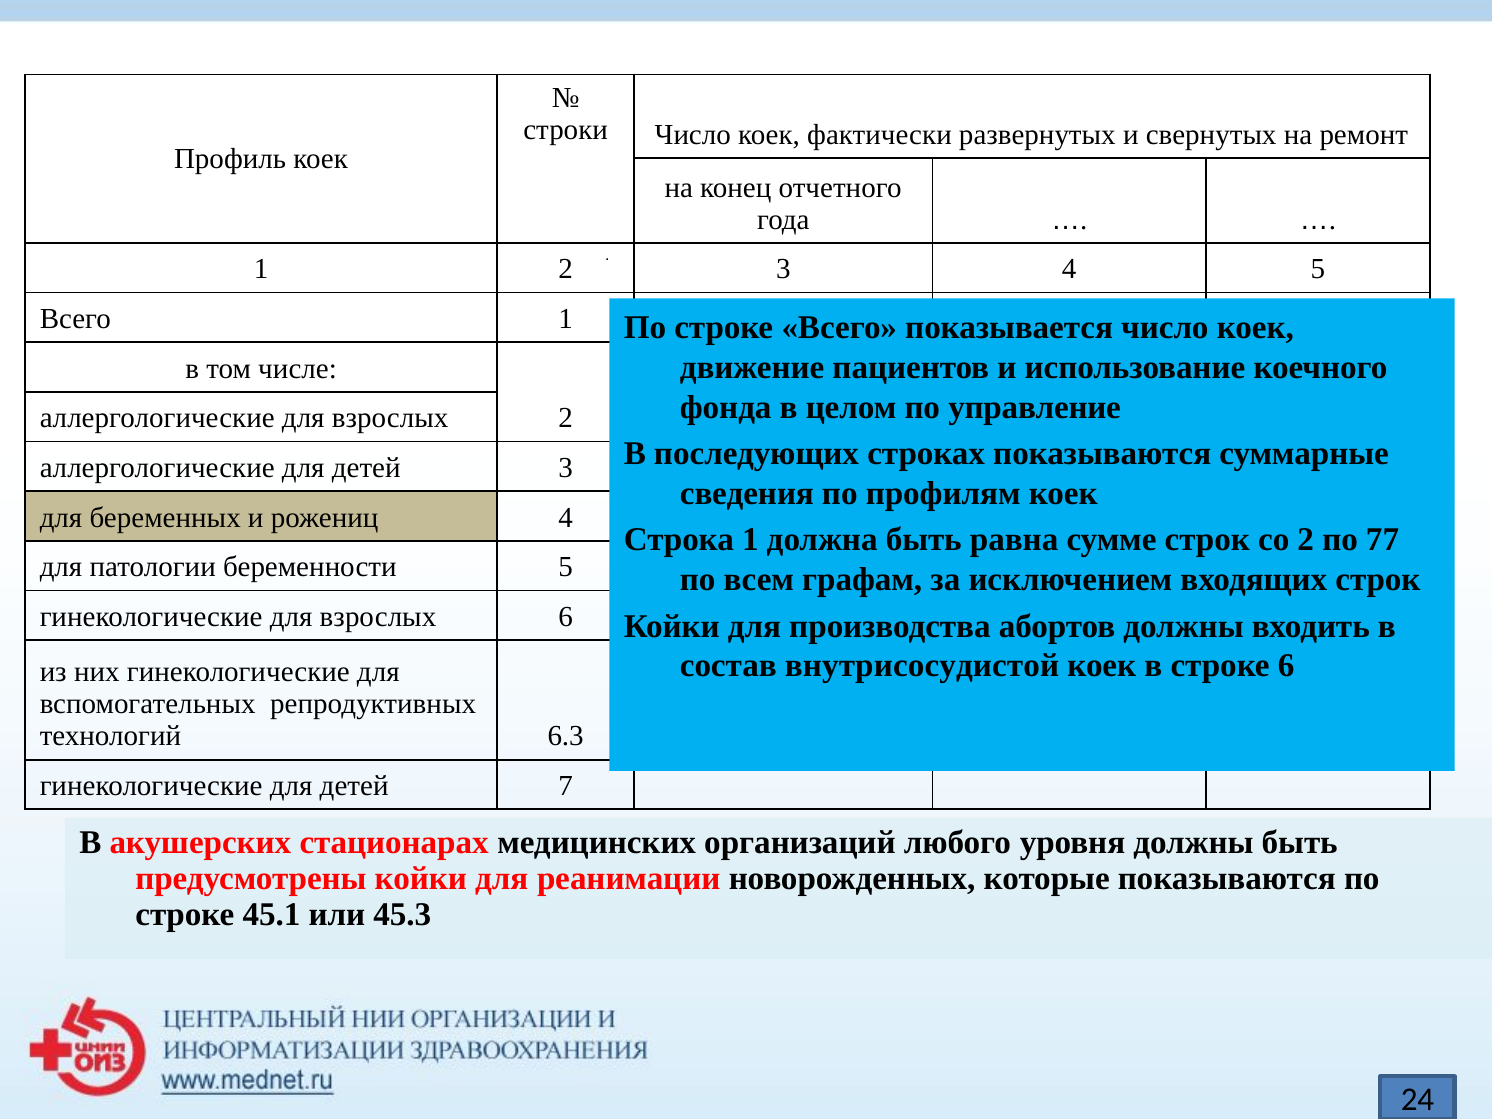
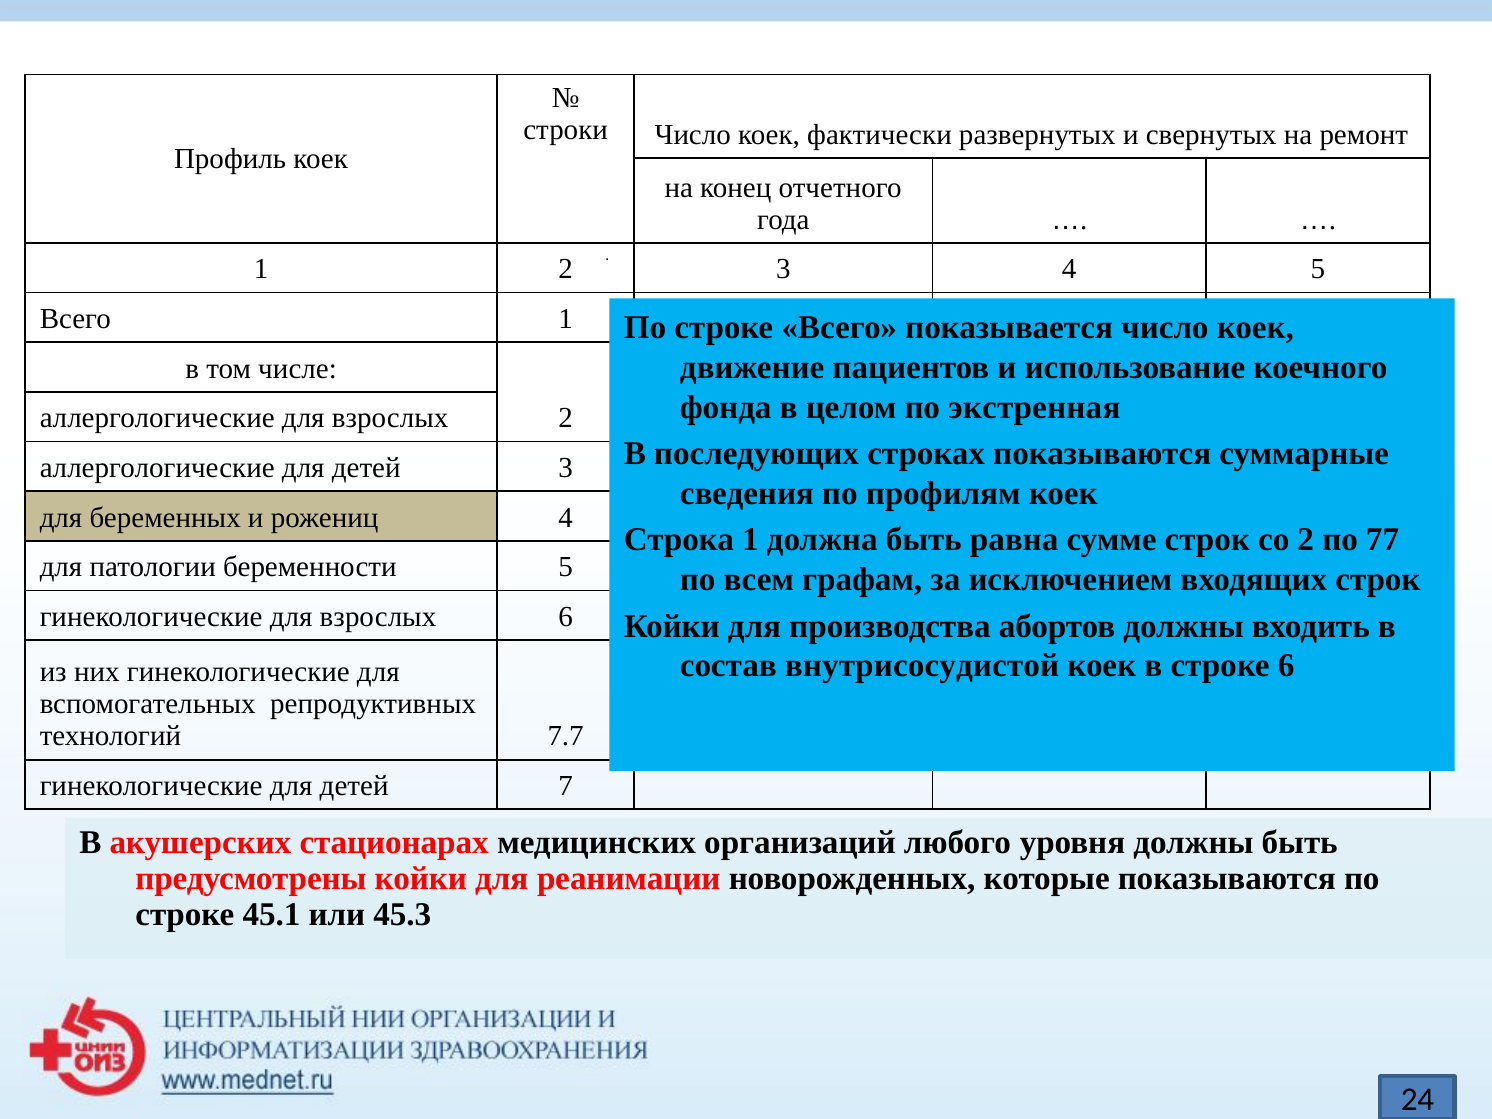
управление: управление -> экстренная (1034, 407)
6.3: 6.3 -> 7.7 (566, 736)
